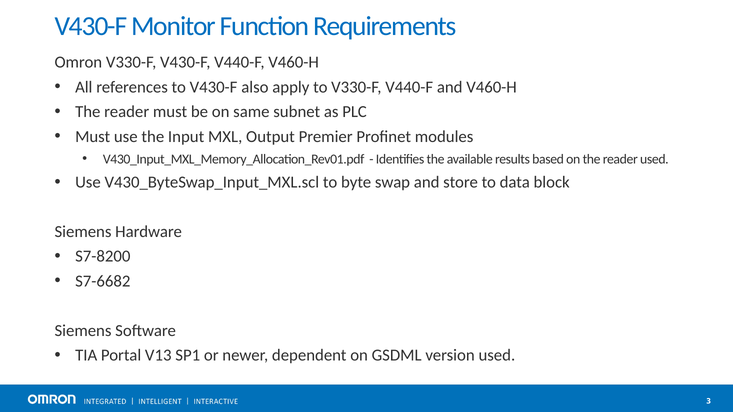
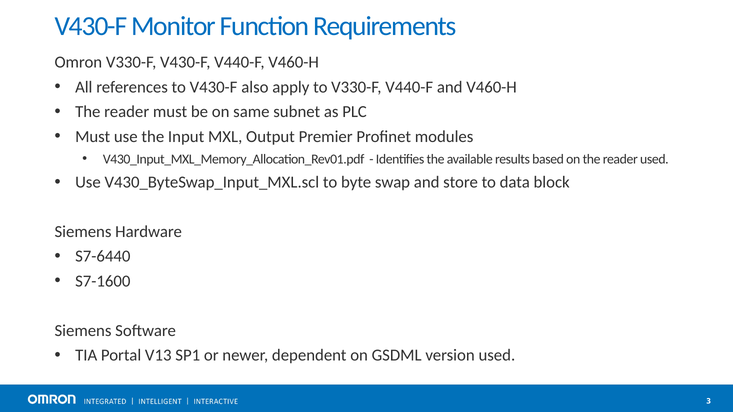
S7-8200: S7-8200 -> S7-6440 (103, 257)
S7-6682: S7-6682 -> S7-1600 (103, 281)
